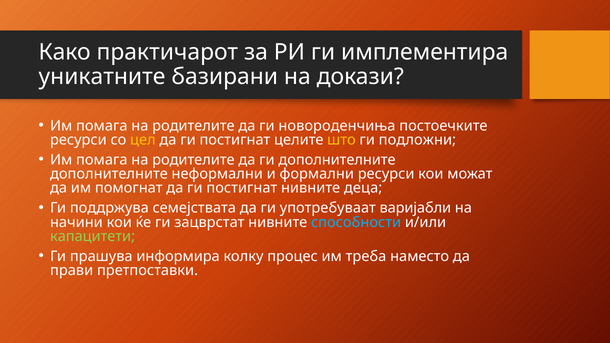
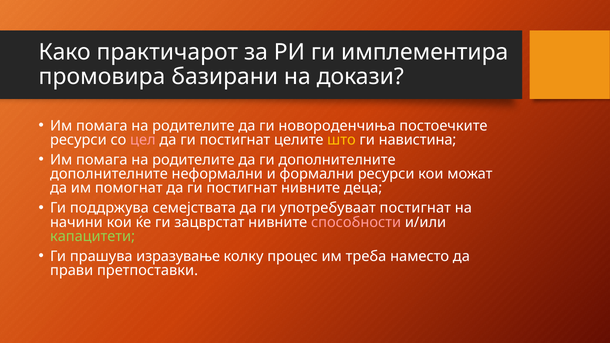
уникатните: уникатните -> промовира (102, 77)
цел colour: yellow -> pink (143, 140)
подложни: подложни -> навистина (418, 140)
употребуваат варијабли: варијабли -> постигнат (415, 208)
способности colour: light blue -> pink (356, 222)
информира: информира -> изразување (178, 256)
